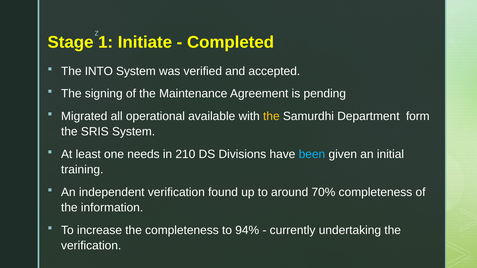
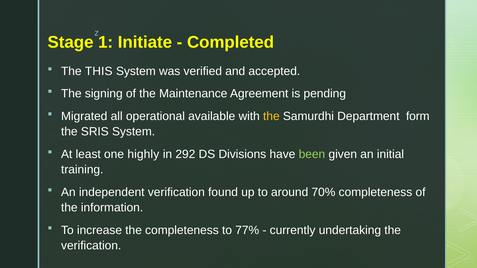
INTO: INTO -> THIS (99, 71)
needs: needs -> highly (143, 154)
210: 210 -> 292 (185, 154)
been colour: light blue -> light green (312, 154)
94%: 94% -> 77% (247, 230)
